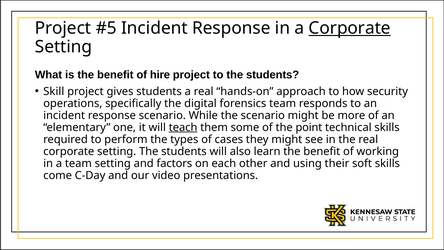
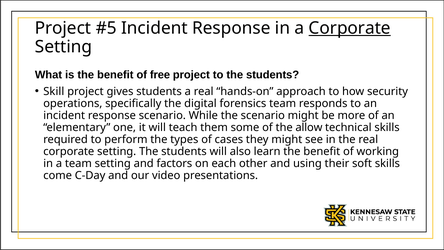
hire: hire -> free (160, 75)
teach underline: present -> none (183, 127)
point: point -> allow (309, 127)
